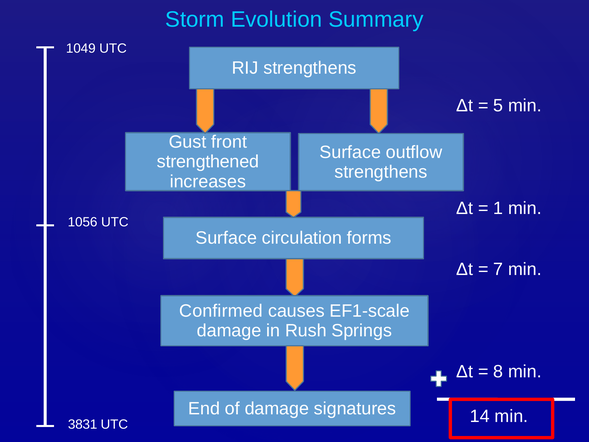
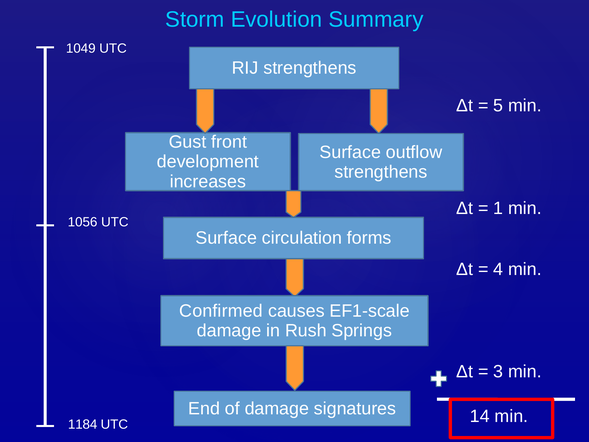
strengthened: strengthened -> development (208, 162)
7: 7 -> 4 (498, 269)
8: 8 -> 3 (498, 372)
3831: 3831 -> 1184 (83, 424)
